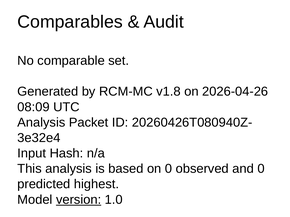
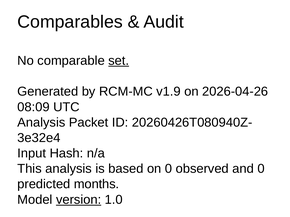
set underline: none -> present (119, 61)
v1.8: v1.8 -> v1.9 (169, 92)
highest: highest -> months (97, 185)
